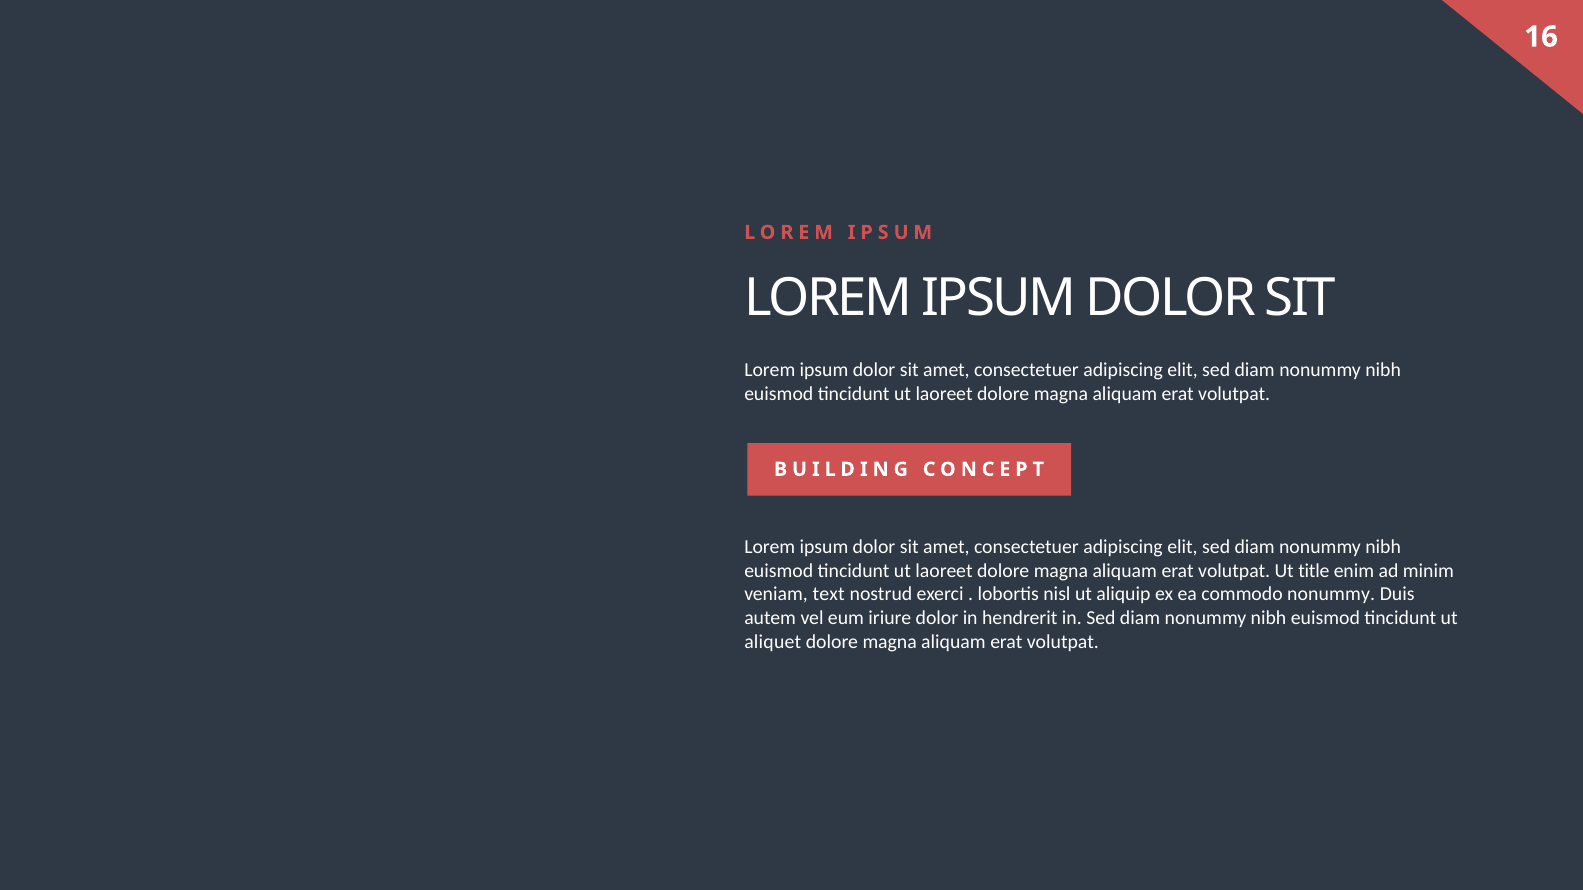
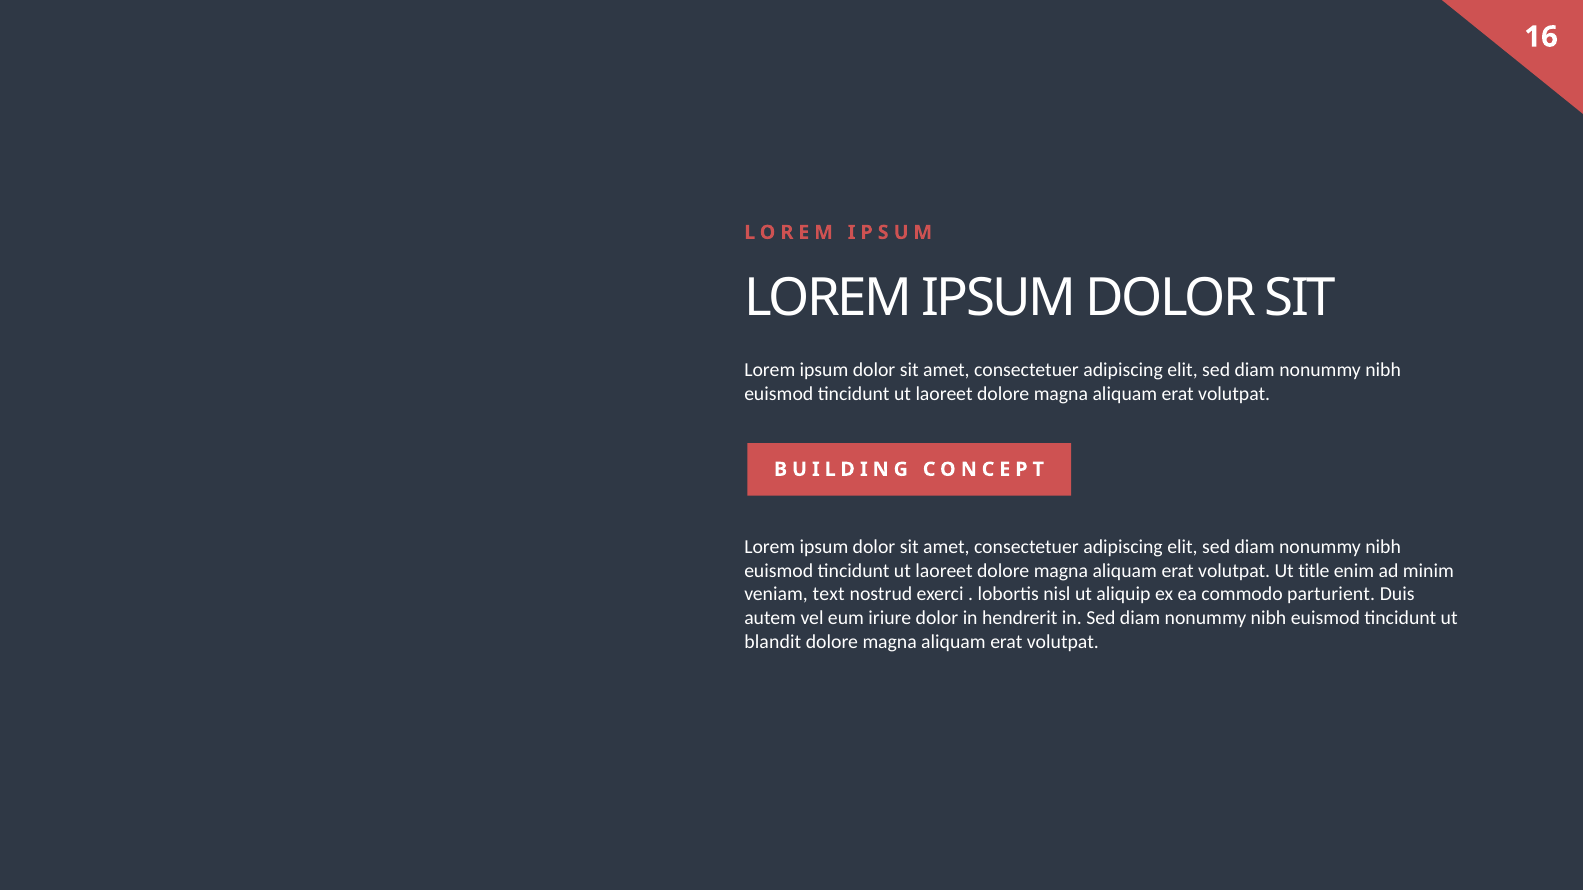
commodo nonummy: nonummy -> parturient (1331, 595)
aliquet: aliquet -> blandit (773, 642)
